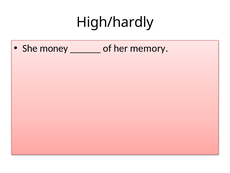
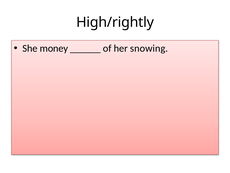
High/hardly: High/hardly -> High/rightly (115, 22)
memory: memory -> snowing (149, 48)
